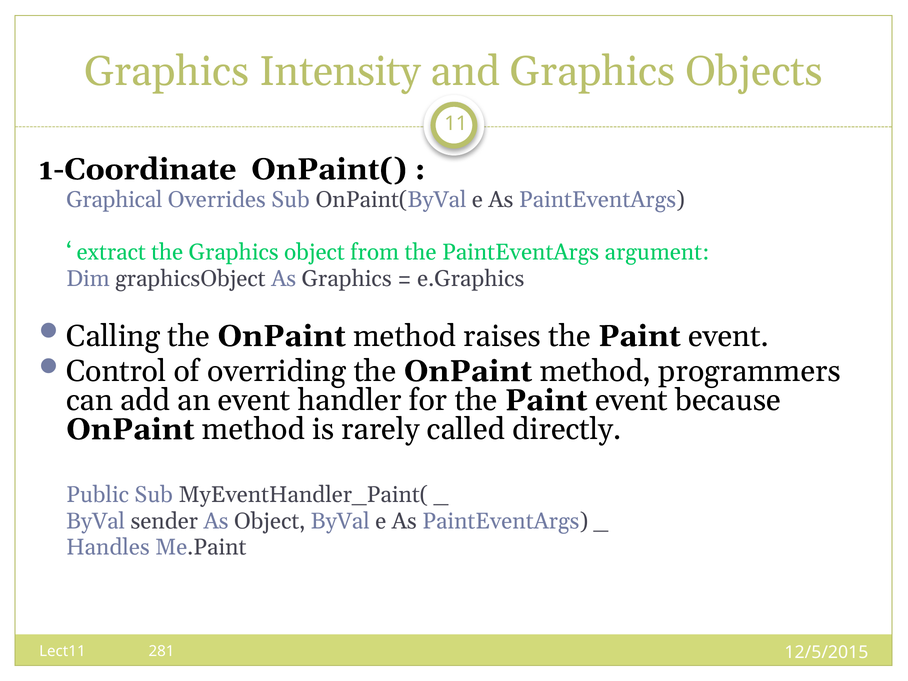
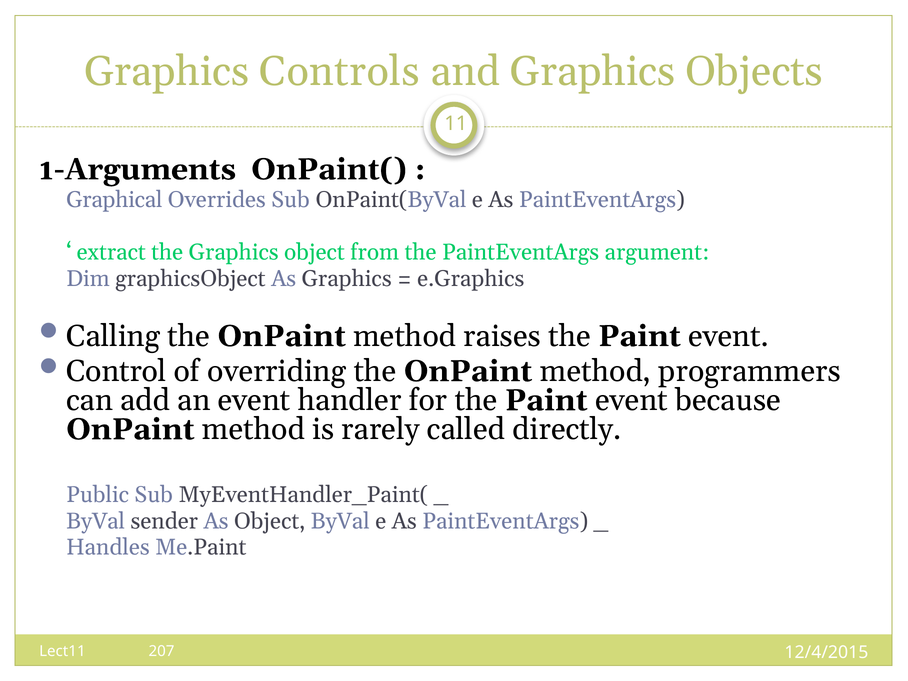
Intensity: Intensity -> Controls (340, 71)
1-Coordinate: 1-Coordinate -> 1-Arguments (137, 169)
281: 281 -> 207 (162, 651)
12/5/2015: 12/5/2015 -> 12/4/2015 (826, 652)
